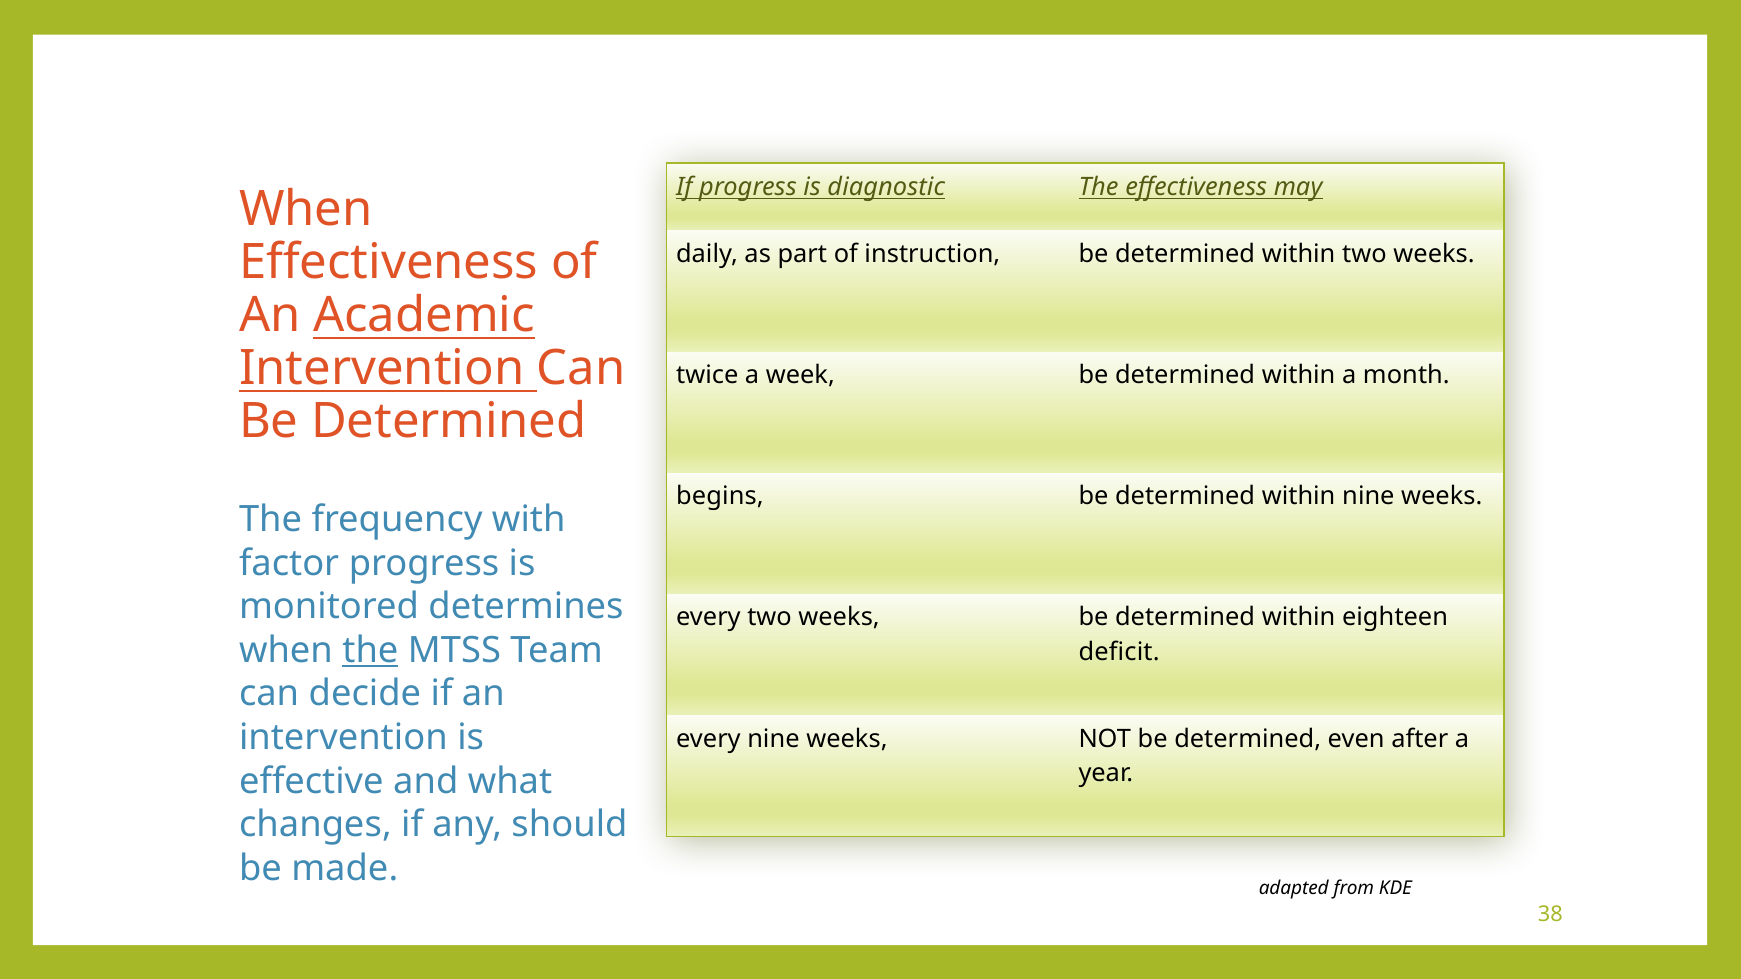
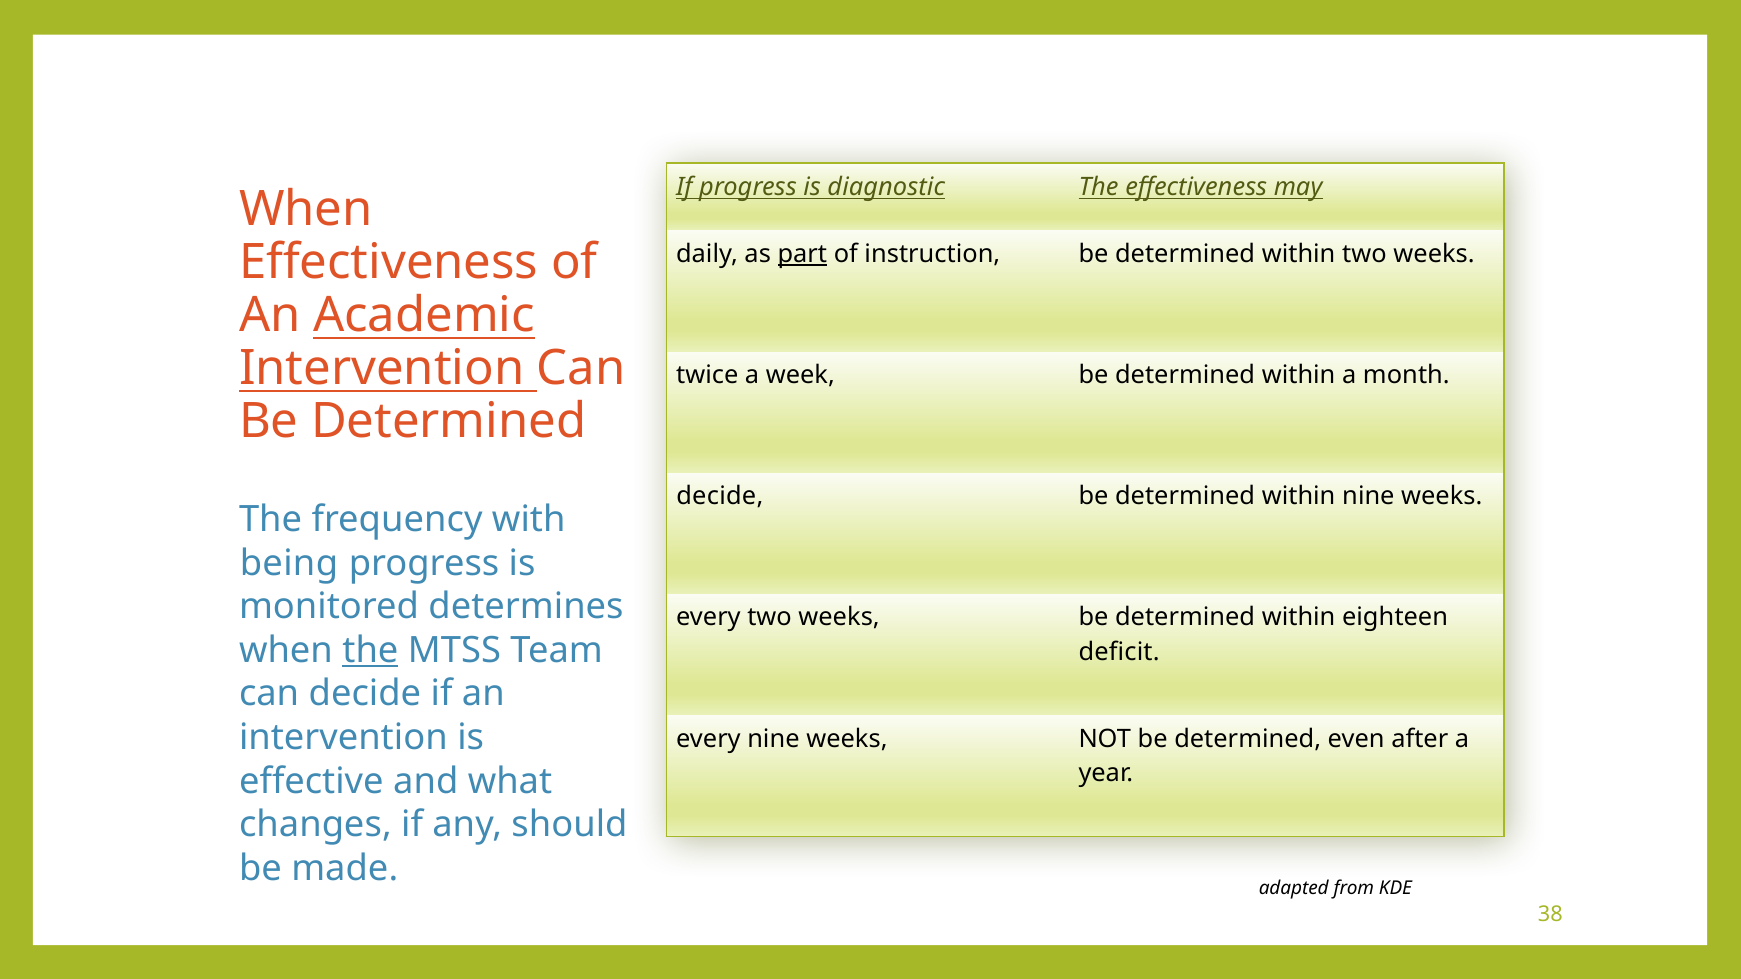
part underline: none -> present (802, 254)
begins: begins -> decide (720, 497)
factor: factor -> being (289, 564)
